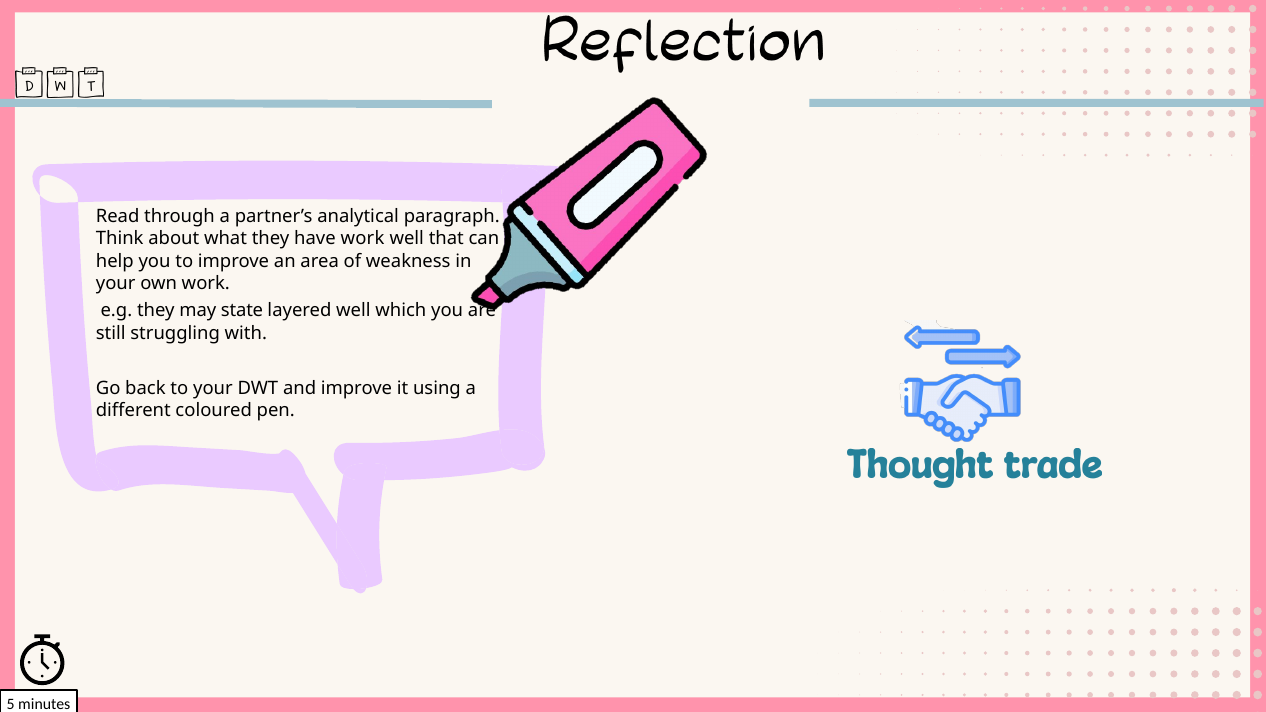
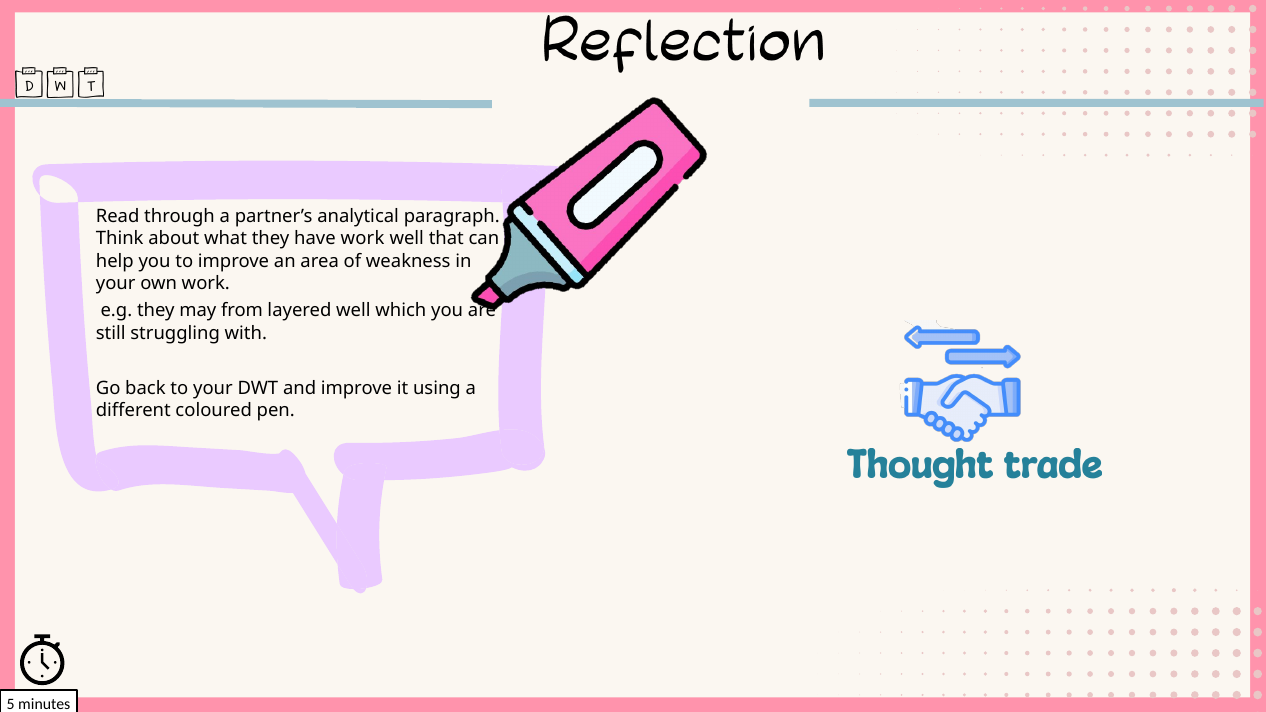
state: state -> from (242, 311)
